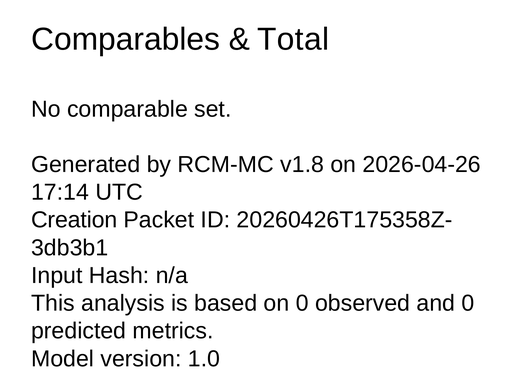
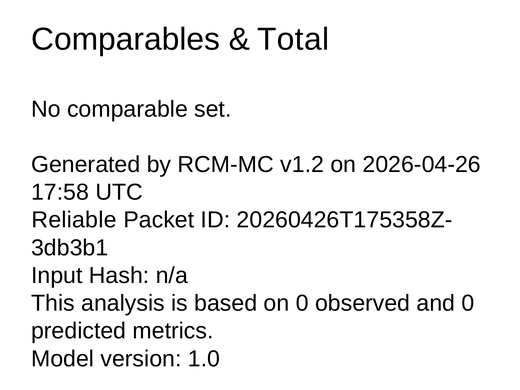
v1.8: v1.8 -> v1.2 (302, 165)
17:14: 17:14 -> 17:58 (60, 192)
Creation: Creation -> Reliable (74, 220)
